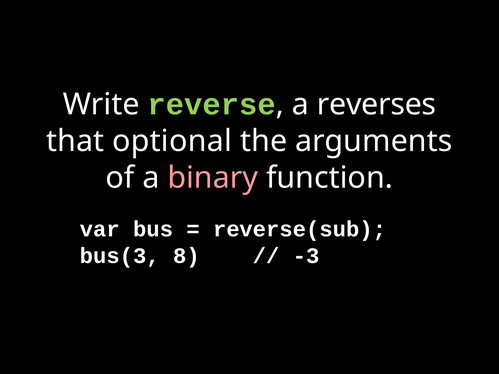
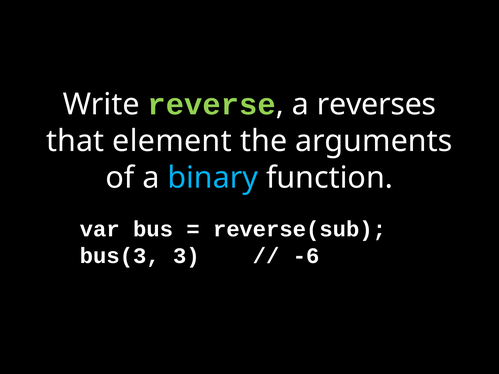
optional: optional -> element (172, 141)
binary colour: pink -> light blue (213, 178)
8: 8 -> 3 (186, 256)
-3: -3 -> -6 (306, 256)
